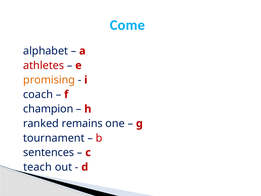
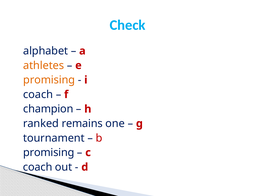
Come: Come -> Сheck (128, 25)
athletes colour: red -> orange (44, 65)
sentences: sentences -> promising (49, 152)
teach: teach -> coach (38, 167)
